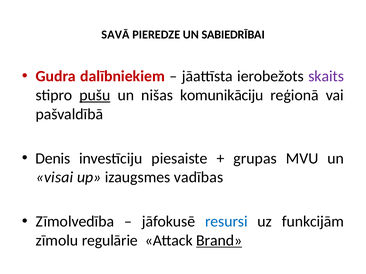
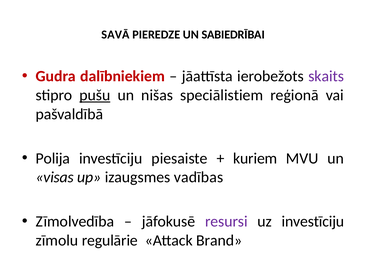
komunikāciju: komunikāciju -> speciālistiem (222, 95)
Denis: Denis -> Polija (53, 159)
grupas: grupas -> kuriem (255, 159)
visai: visai -> visas (55, 178)
resursi colour: blue -> purple (226, 222)
uz funkcijām: funkcijām -> investīciju (313, 222)
Brand underline: present -> none (219, 241)
